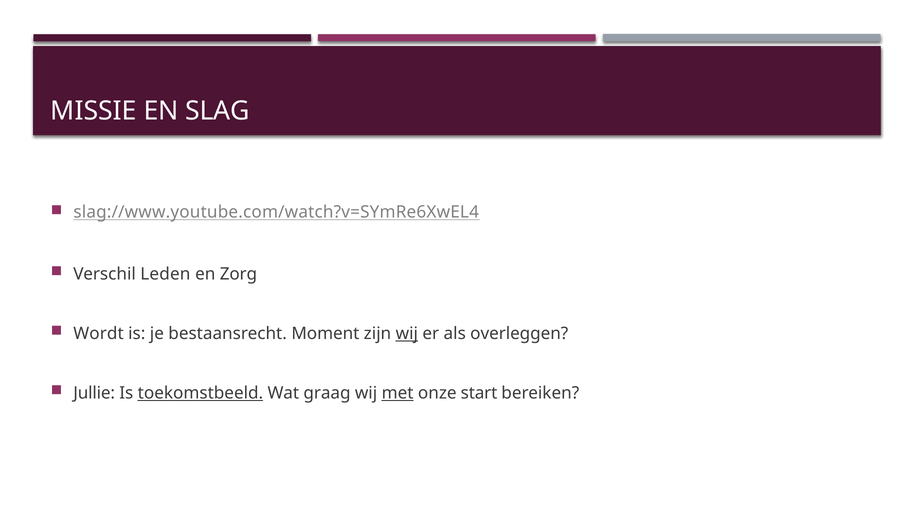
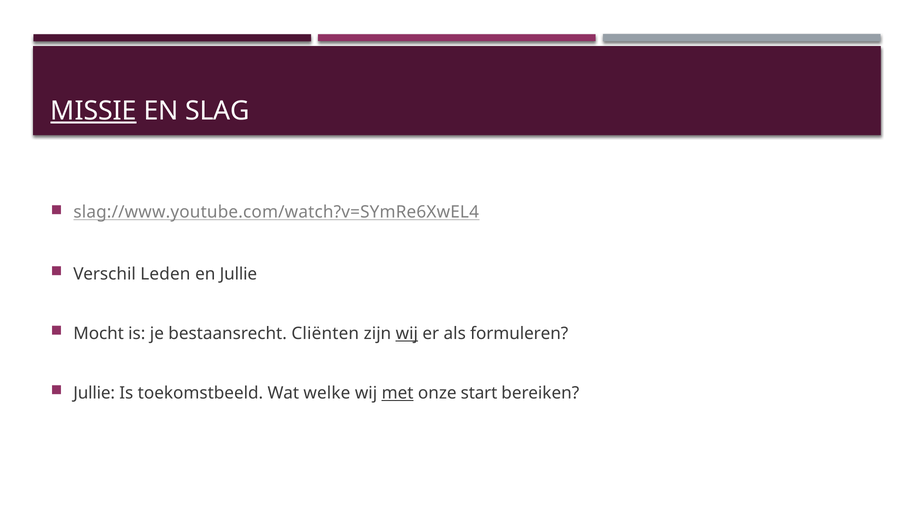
MISSIE underline: none -> present (94, 111)
en Zorg: Zorg -> Jullie (238, 274)
Wordt: Wordt -> Mocht (99, 334)
Moment: Moment -> Cliënten (325, 334)
overleggen: overleggen -> formuleren (519, 334)
toekomstbeeld underline: present -> none (200, 393)
graag: graag -> welke (327, 393)
